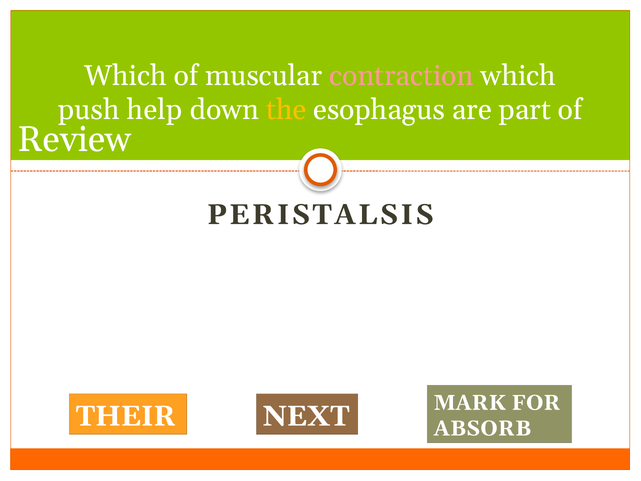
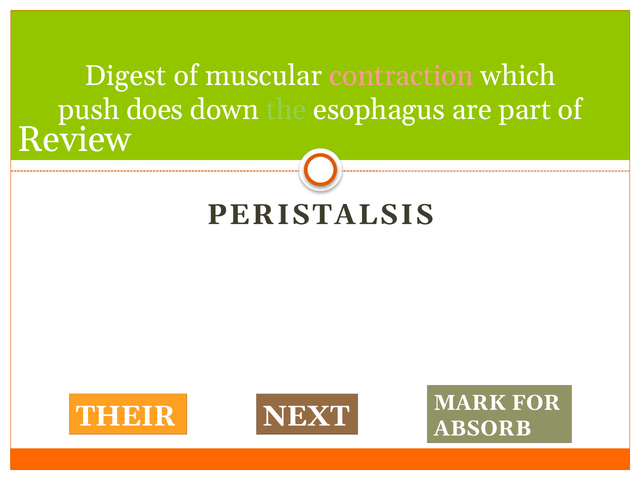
Which: Which -> Digest (125, 76)
help: help -> does (155, 110)
the colour: yellow -> light green (286, 110)
